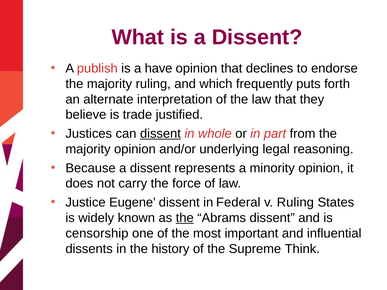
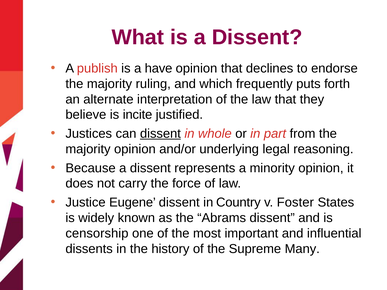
trade: trade -> incite (138, 115)
Federal: Federal -> Country (238, 203)
v Ruling: Ruling -> Foster (295, 203)
the underline: present -> none (185, 218)
Think: Think -> Many (302, 249)
